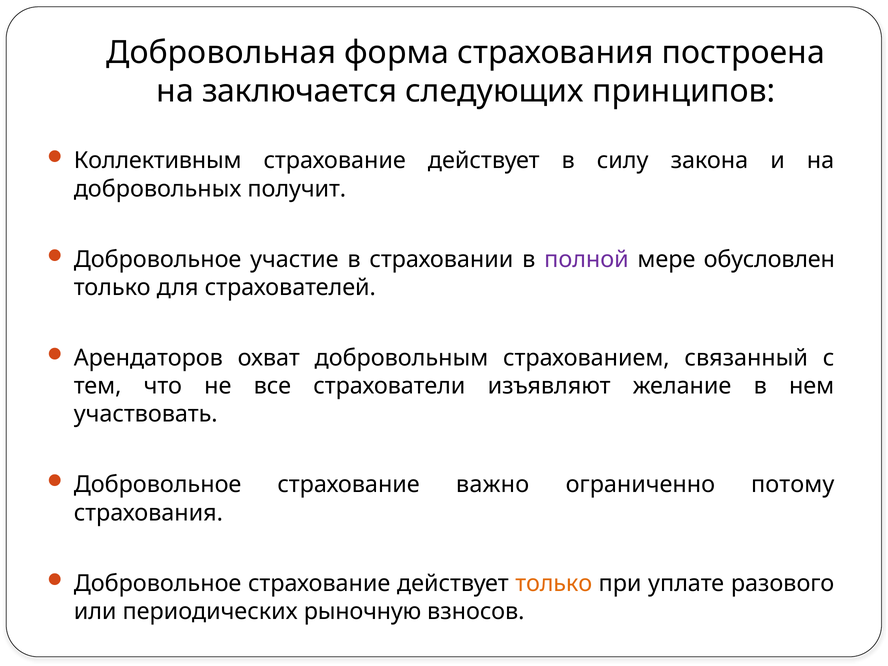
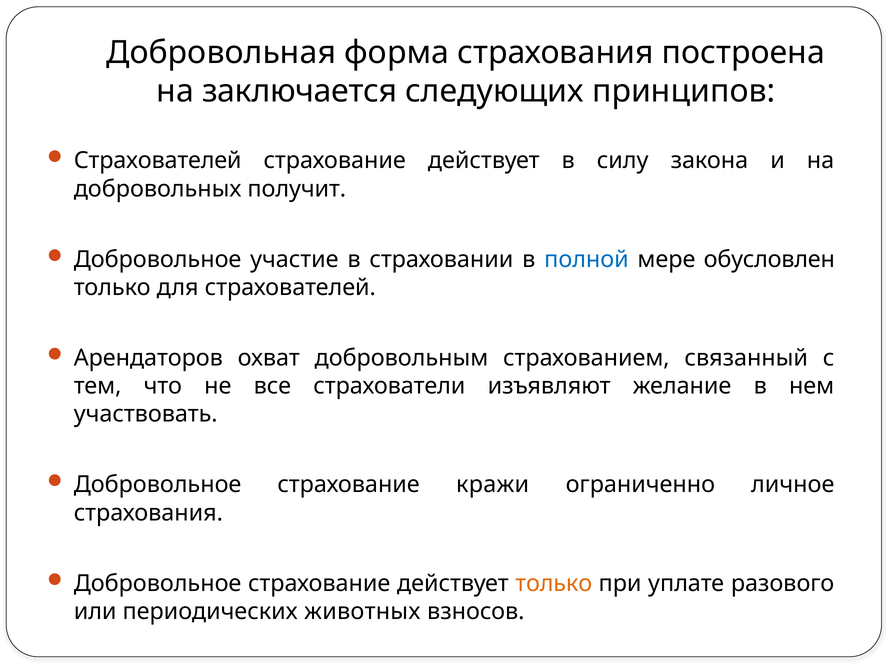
Коллективным: Коллективным -> Страхователей (158, 161)
полной colour: purple -> blue (586, 259)
важно: важно -> кражи (493, 485)
потому: потому -> личное (793, 485)
рыночную: рыночную -> животных (362, 612)
